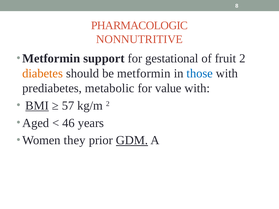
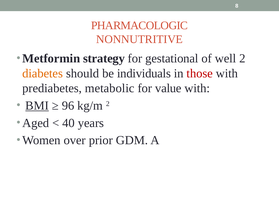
support: support -> strategy (104, 59)
fruit: fruit -> well (226, 59)
be metformin: metformin -> individuals (144, 73)
those colour: blue -> red (200, 73)
57: 57 -> 96 (68, 106)
46: 46 -> 40 (69, 123)
they: they -> over (75, 140)
GDM underline: present -> none (132, 140)
